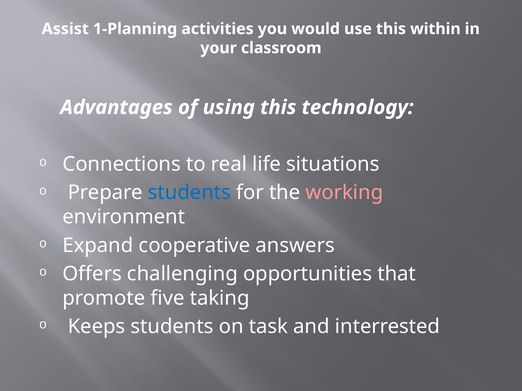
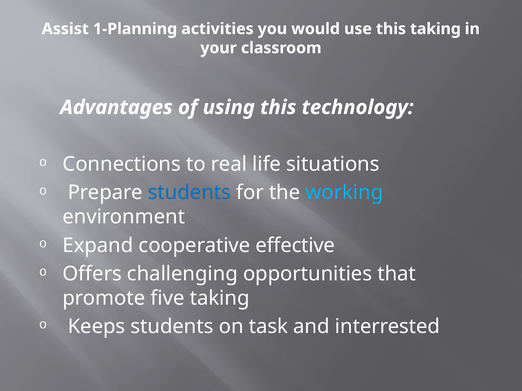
this within: within -> taking (435, 29)
working colour: pink -> light blue (344, 193)
answers: answers -> effective (295, 246)
